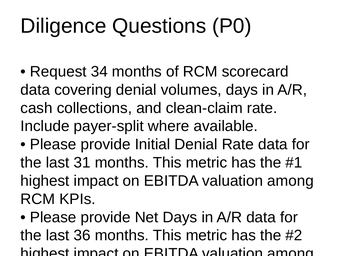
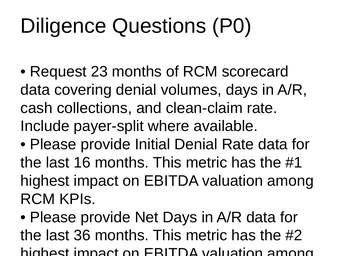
34: 34 -> 23 (99, 72)
31: 31 -> 16 (82, 163)
